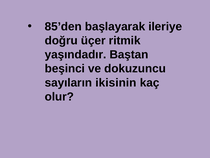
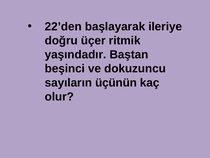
85’den: 85’den -> 22’den (63, 26)
ikisinin: ikisinin -> üçünün (116, 82)
